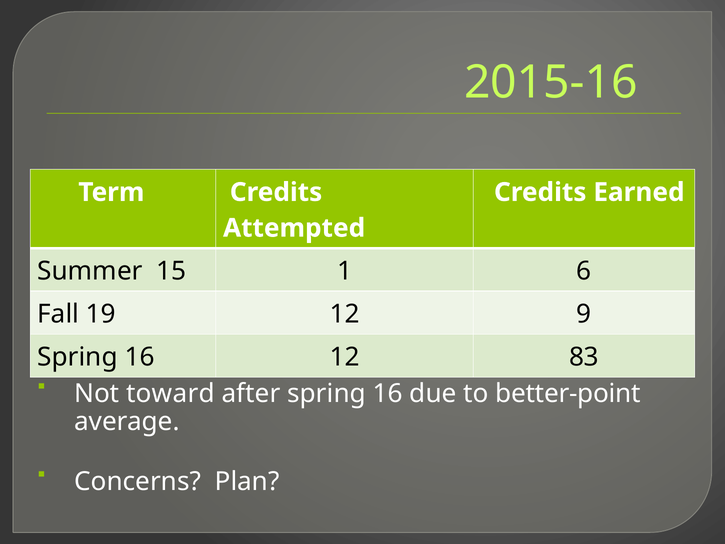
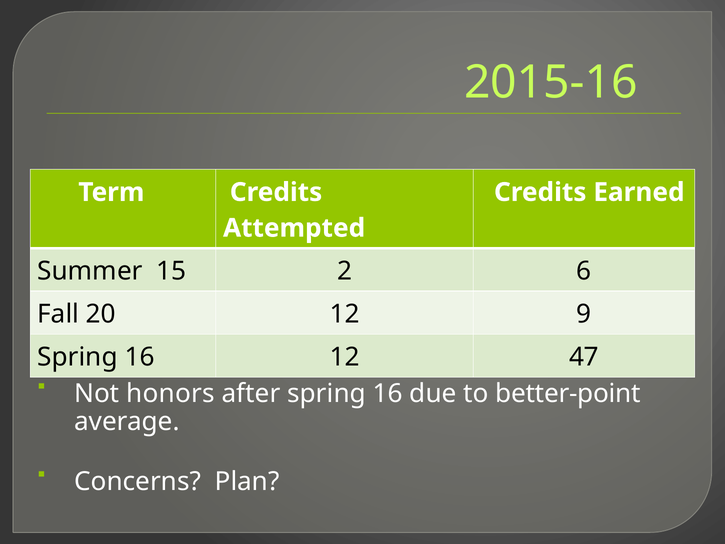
1: 1 -> 2 (344, 271)
19: 19 -> 20 (101, 314)
83: 83 -> 47 (584, 357)
toward: toward -> honors (170, 393)
